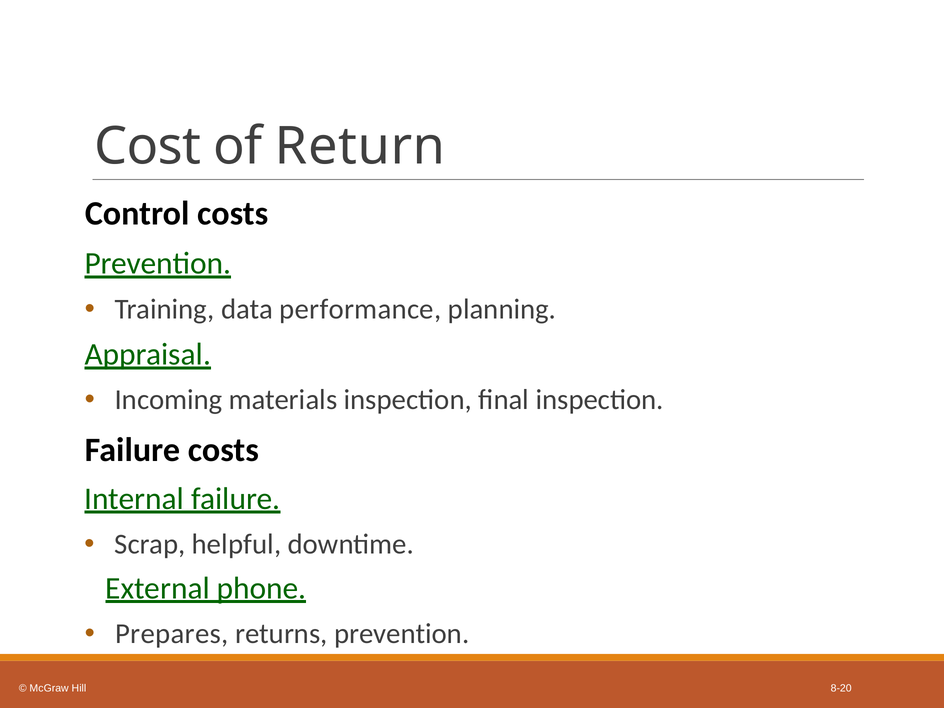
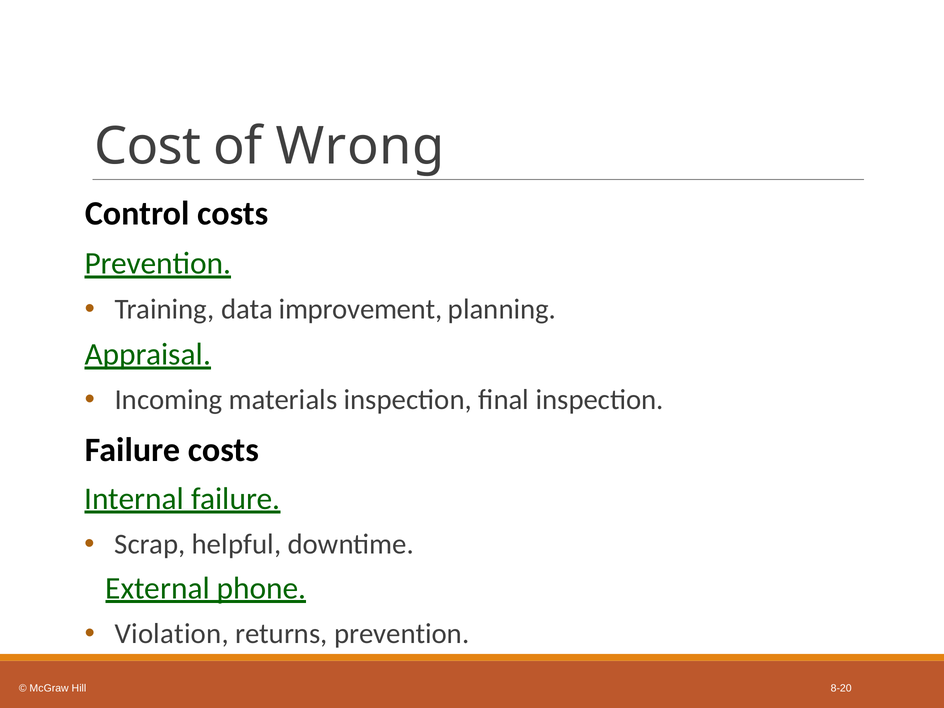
Return: Return -> Wrong (360, 147)
performance: performance -> improvement (361, 309)
Prepares: Prepares -> Violation (172, 634)
